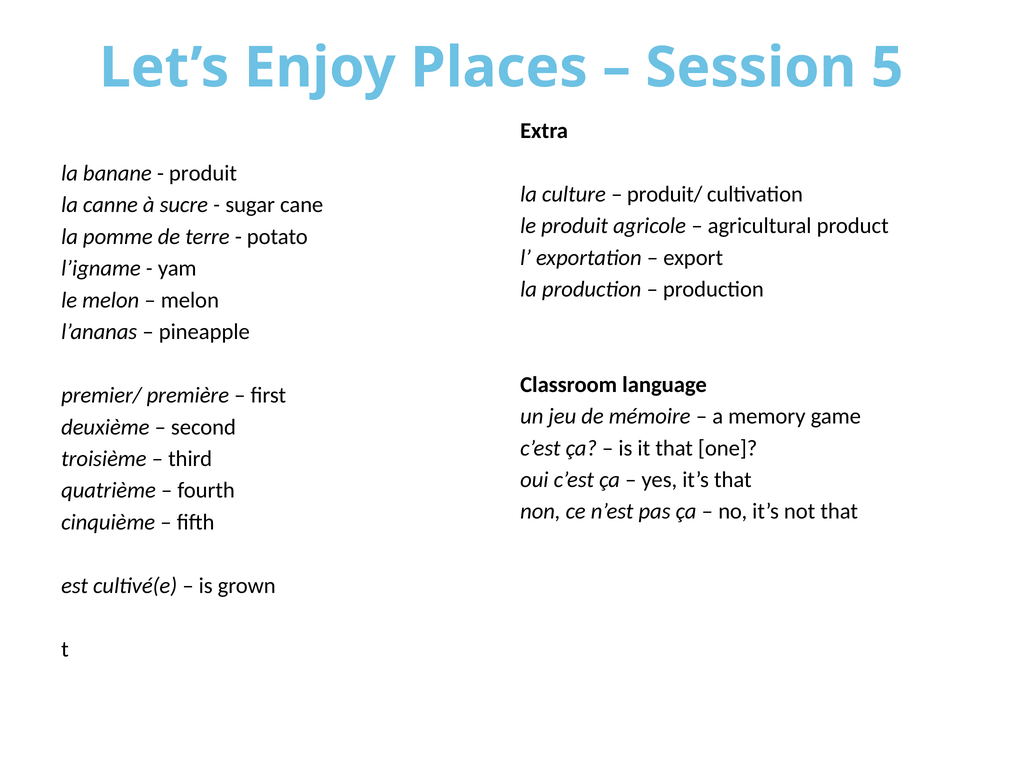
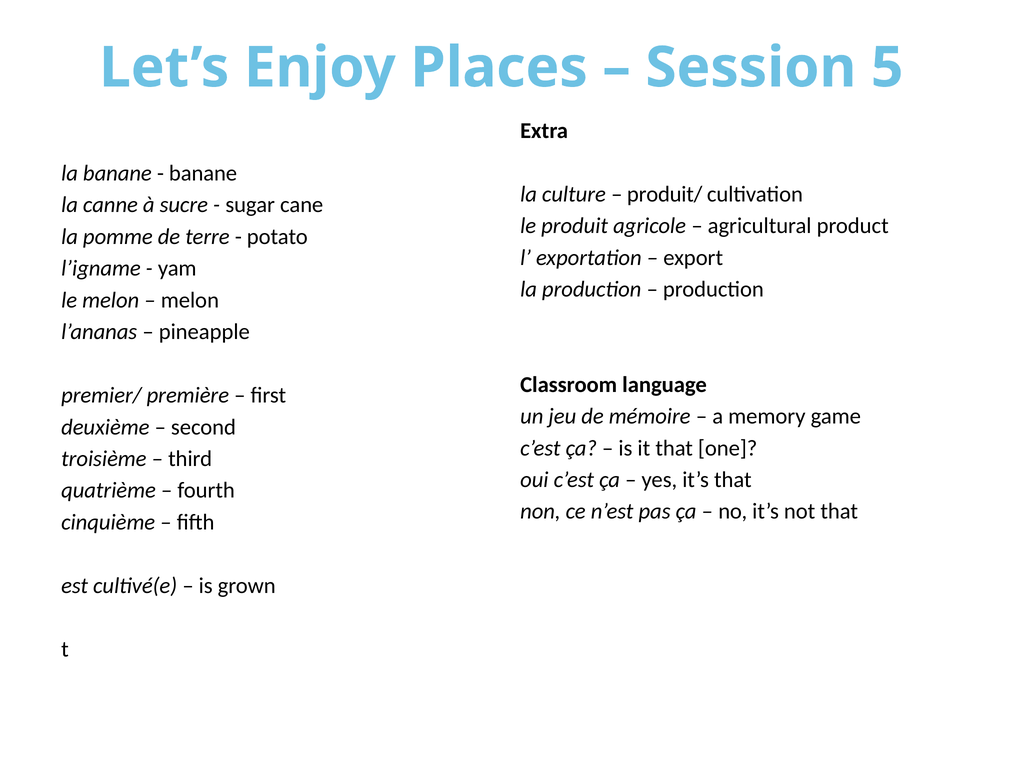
produit: produit -> banane (203, 173)
